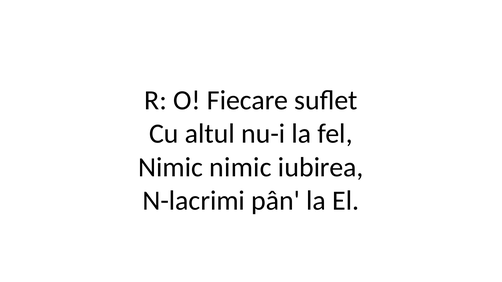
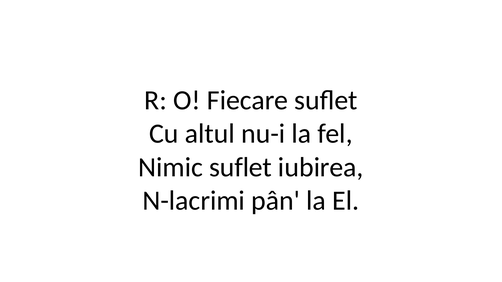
Nimic nimic: nimic -> suflet (241, 167)
